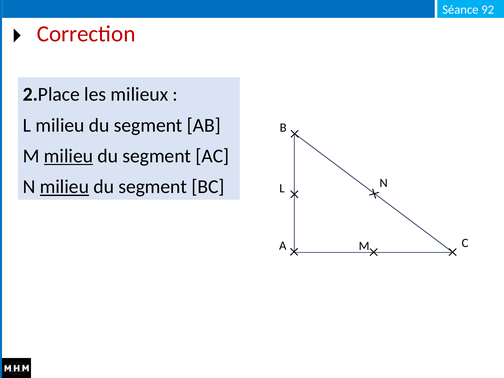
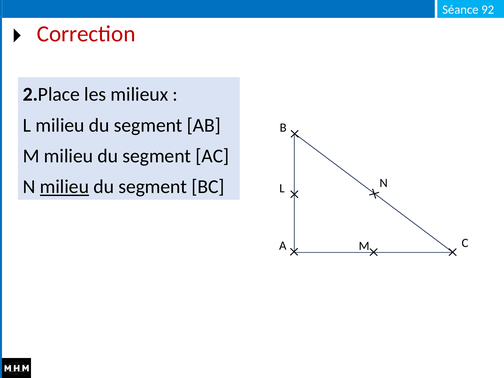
milieu underline: present -> none (69, 156)
